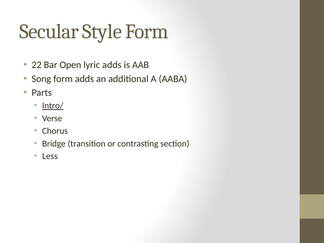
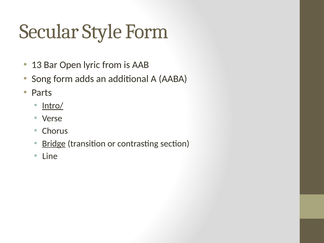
22: 22 -> 13 (37, 65)
lyric adds: adds -> from (112, 65)
Bridge underline: none -> present (54, 144)
Less: Less -> Line (50, 156)
